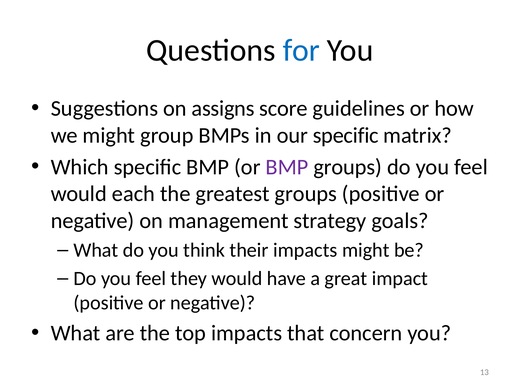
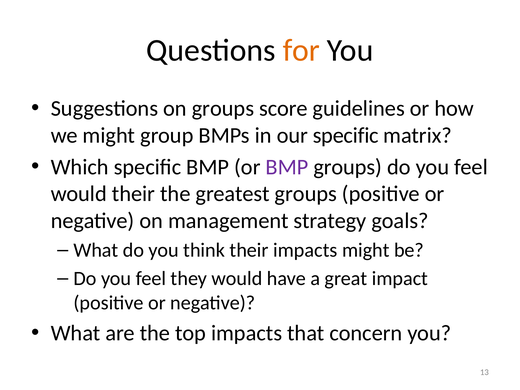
for colour: blue -> orange (301, 50)
on assigns: assigns -> groups (223, 109)
would each: each -> their (133, 194)
